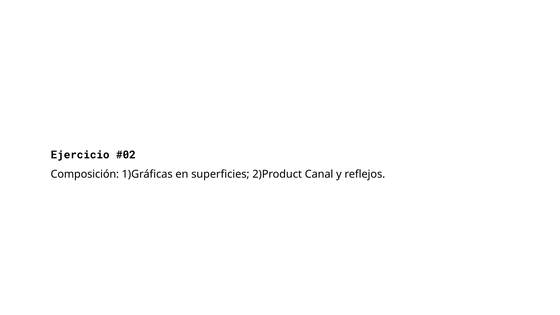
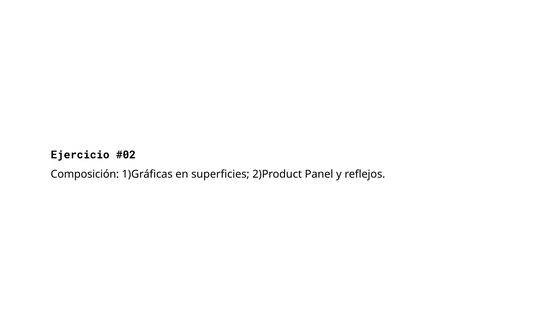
Canal: Canal -> Panel (319, 174)
